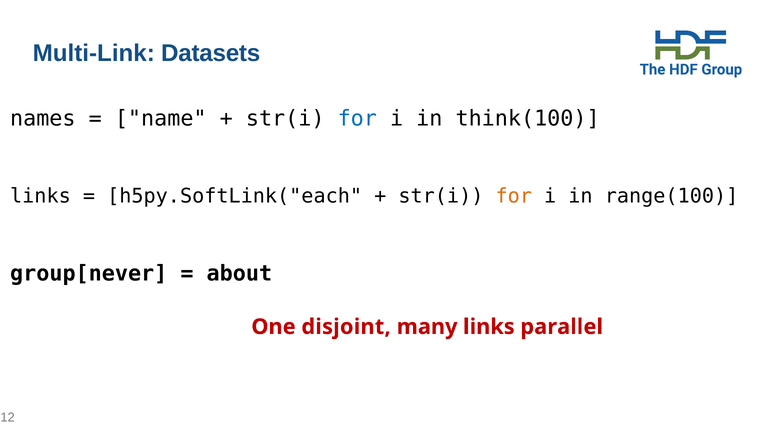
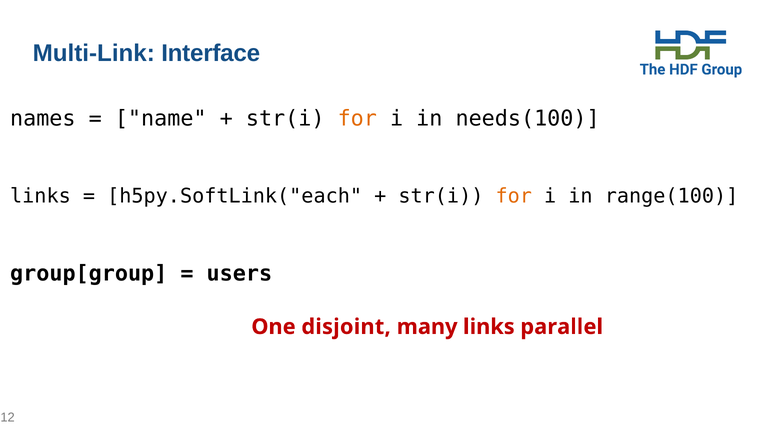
Datasets: Datasets -> Interface (211, 54)
for colour: blue -> orange (357, 119)
think(100: think(100 -> needs(100 (528, 119)
group[never: group[never -> group[group (89, 274)
about: about -> users (239, 274)
